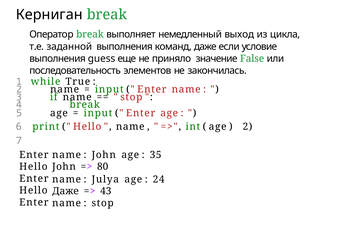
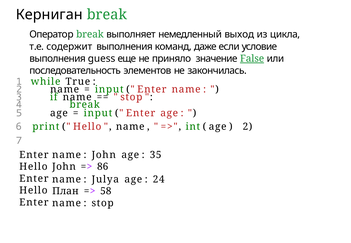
заданной: заданной -> содержит (69, 47)
False underline: none -> present (252, 59)
80: 80 -> 86 (103, 167)
Даже: Даже -> План (65, 191)
43: 43 -> 58 (106, 191)
